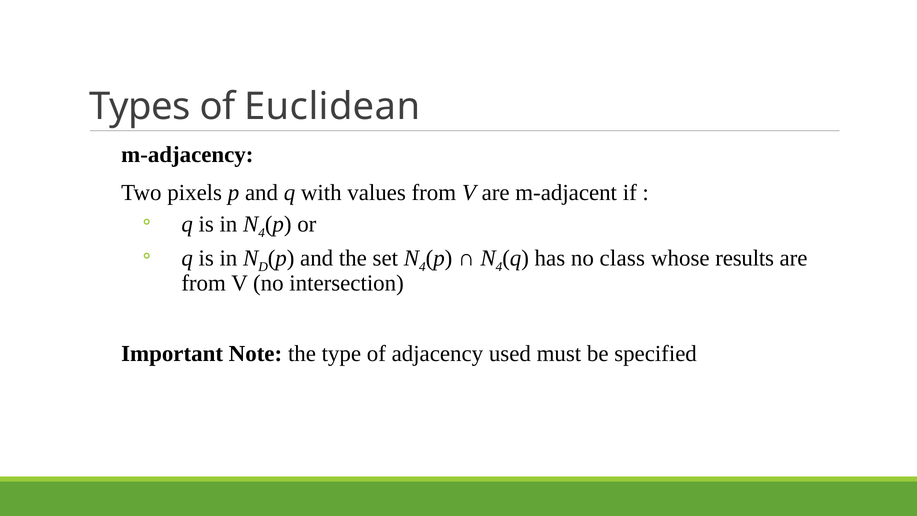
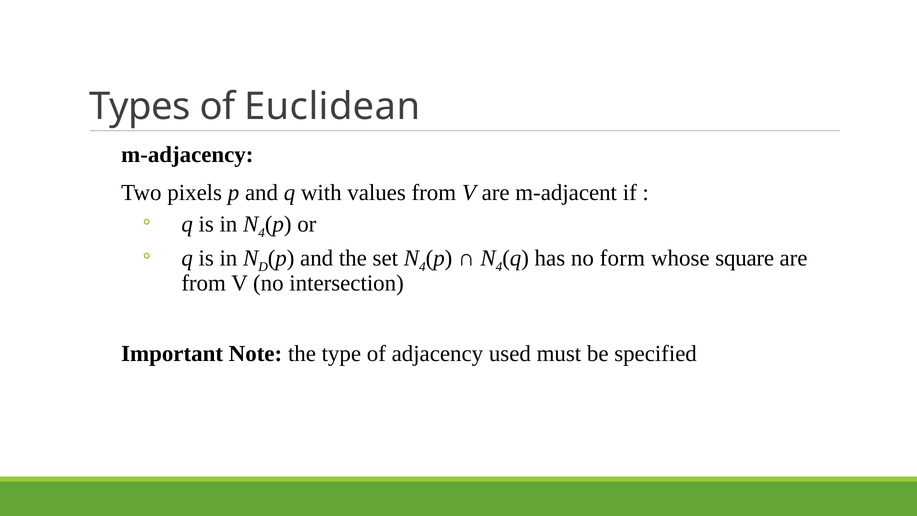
class: class -> form (622, 258)
results: results -> square (745, 258)
